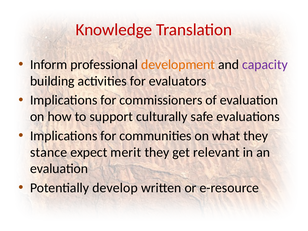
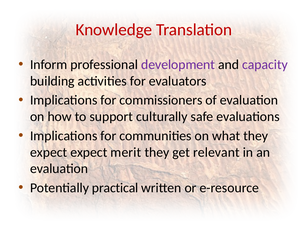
development colour: orange -> purple (178, 65)
stance: stance -> expect (49, 152)
develop: develop -> practical (115, 188)
